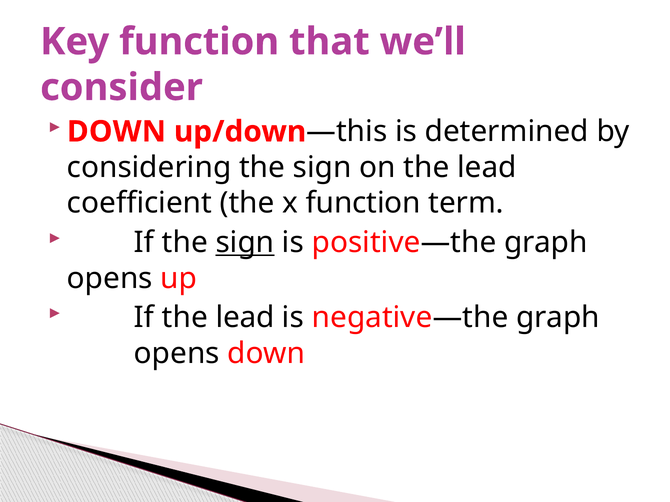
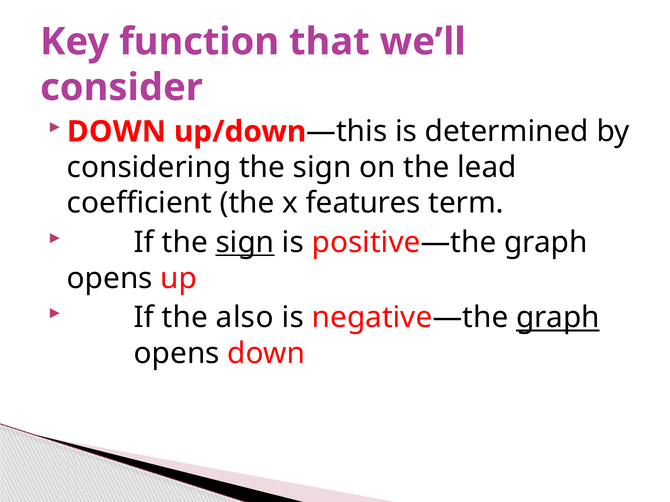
x function: function -> features (363, 203)
If the lead: lead -> also (245, 318)
graph underline: none -> present (558, 318)
